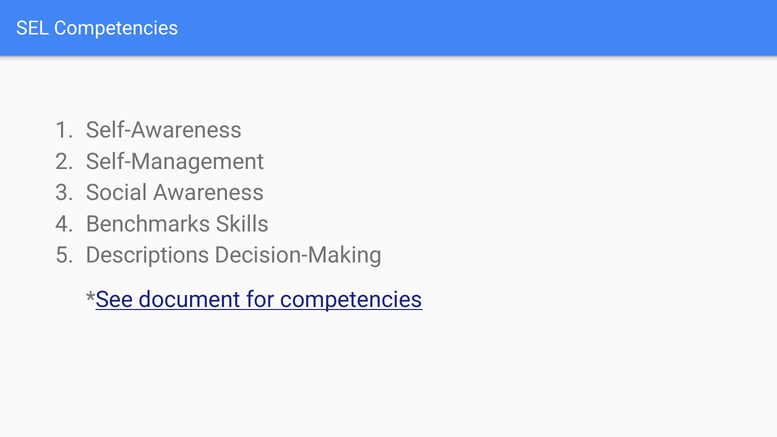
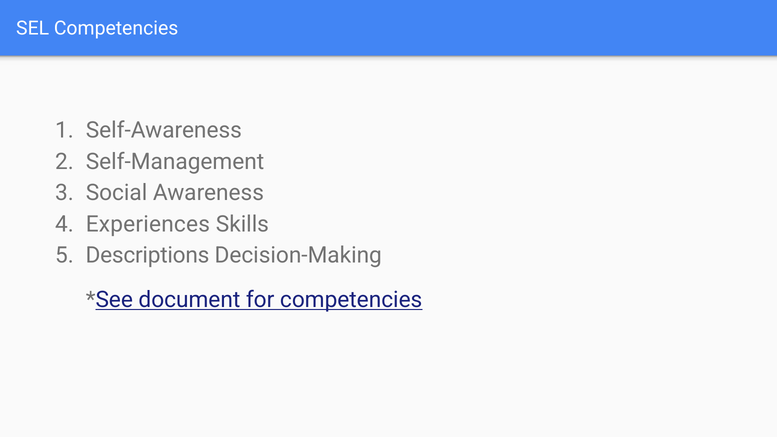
Benchmarks: Benchmarks -> Experiences (148, 224)
